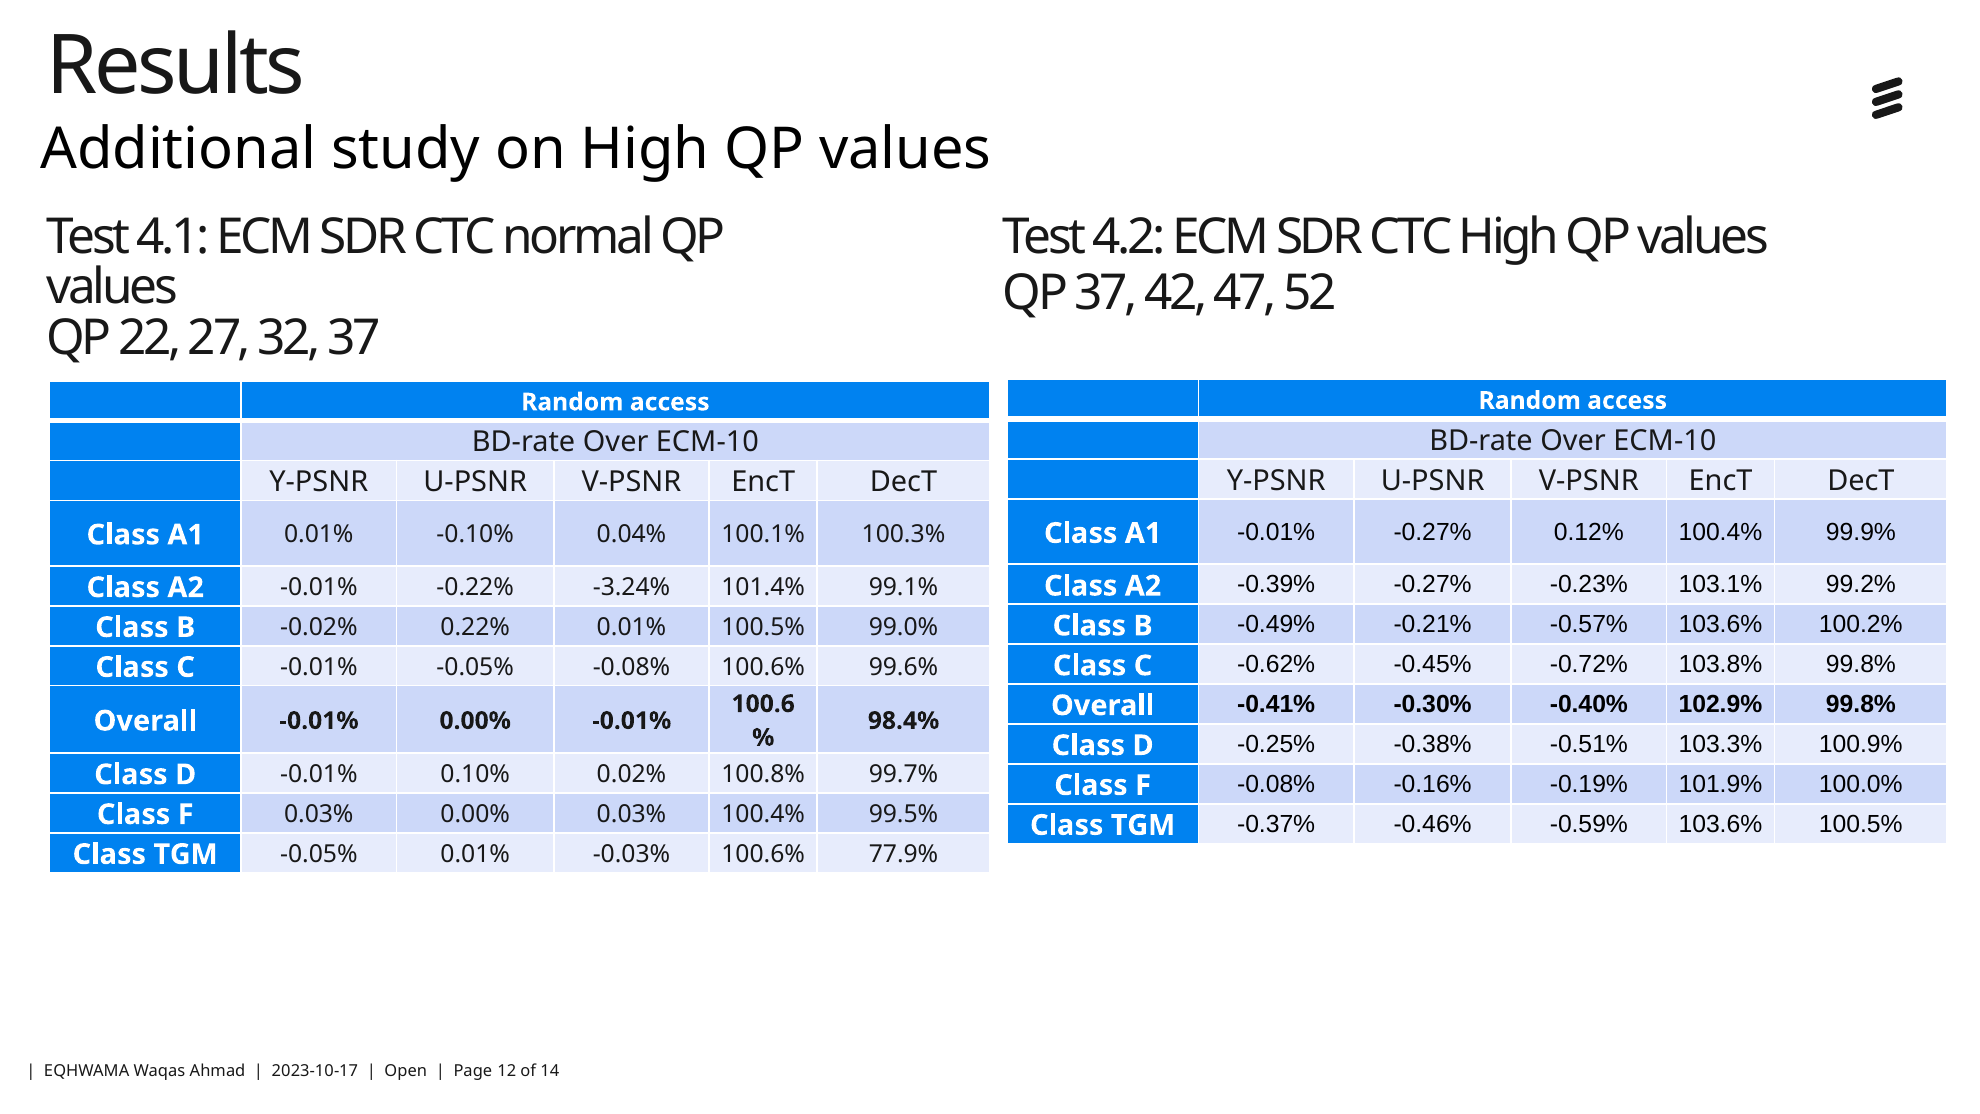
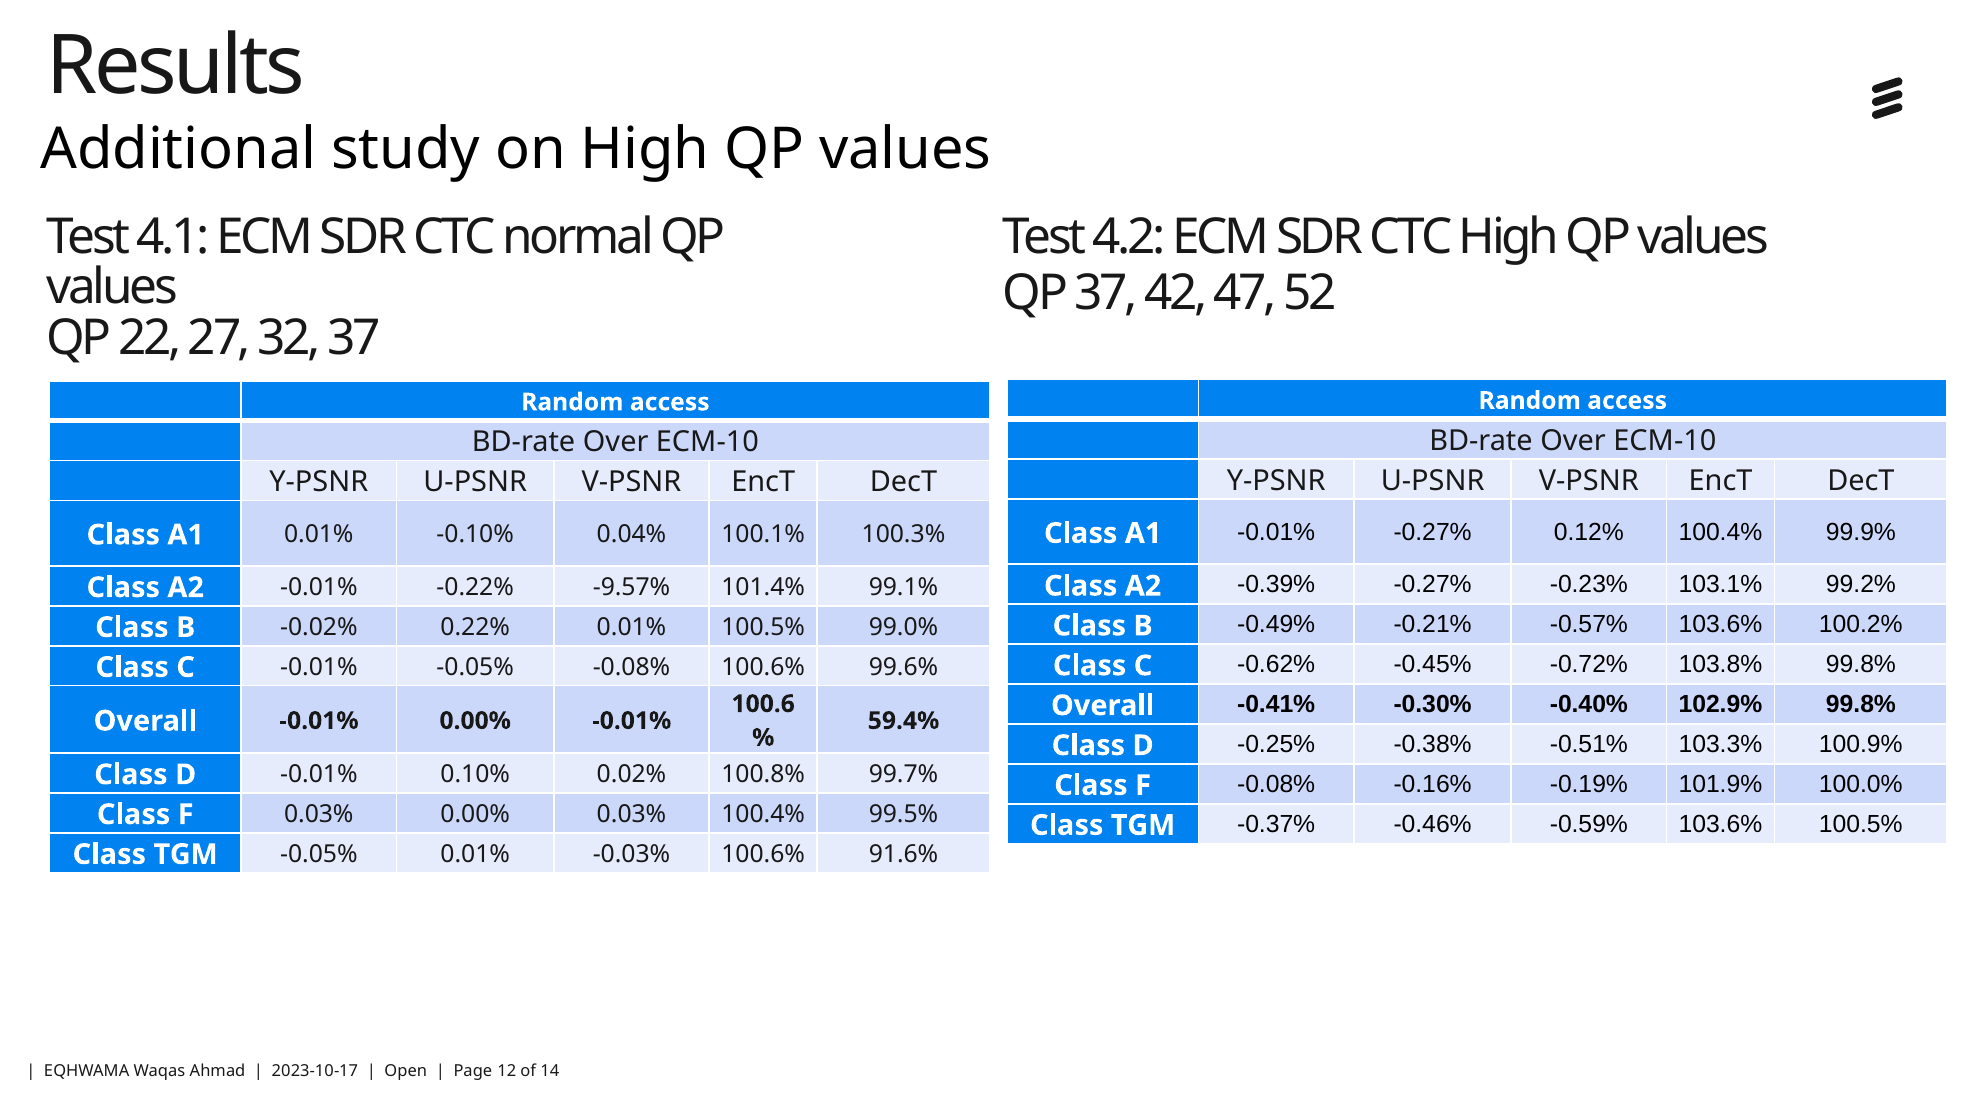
-3.24%: -3.24% -> -9.57% (632, 587)
98.4%: 98.4% -> 59.4% (904, 721)
77.9%: 77.9% -> 91.6% (904, 854)
